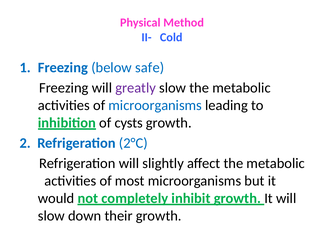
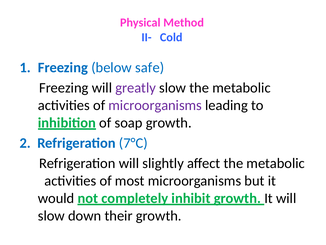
microorganisms colour: blue -> purple (155, 105)
cysts: cysts -> soap (129, 122)
2°C: 2°C -> 7°C (133, 143)
